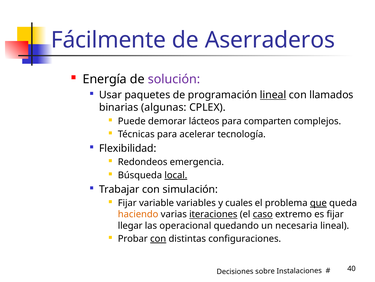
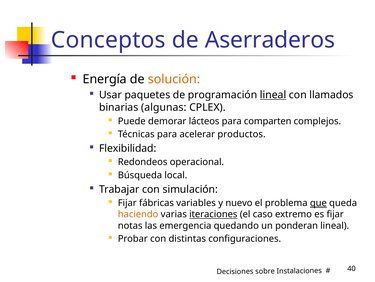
Fácilmente: Fácilmente -> Conceptos (108, 40)
solución colour: purple -> orange (174, 79)
tecnología: tecnología -> productos (242, 134)
emergencia: emergencia -> operacional (197, 162)
local underline: present -> none (176, 175)
variable: variable -> fábricas (157, 203)
cuales: cuales -> nuevo (239, 203)
caso underline: present -> none (263, 214)
llegar: llegar -> notas (130, 225)
operacional: operacional -> emergencia (185, 225)
necesaria: necesaria -> ponderan (297, 225)
con underline: present -> none (158, 238)
